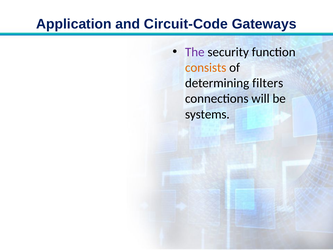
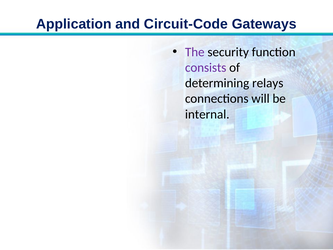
consists colour: orange -> purple (206, 67)
filters: filters -> relays (268, 83)
systems: systems -> internal (207, 114)
